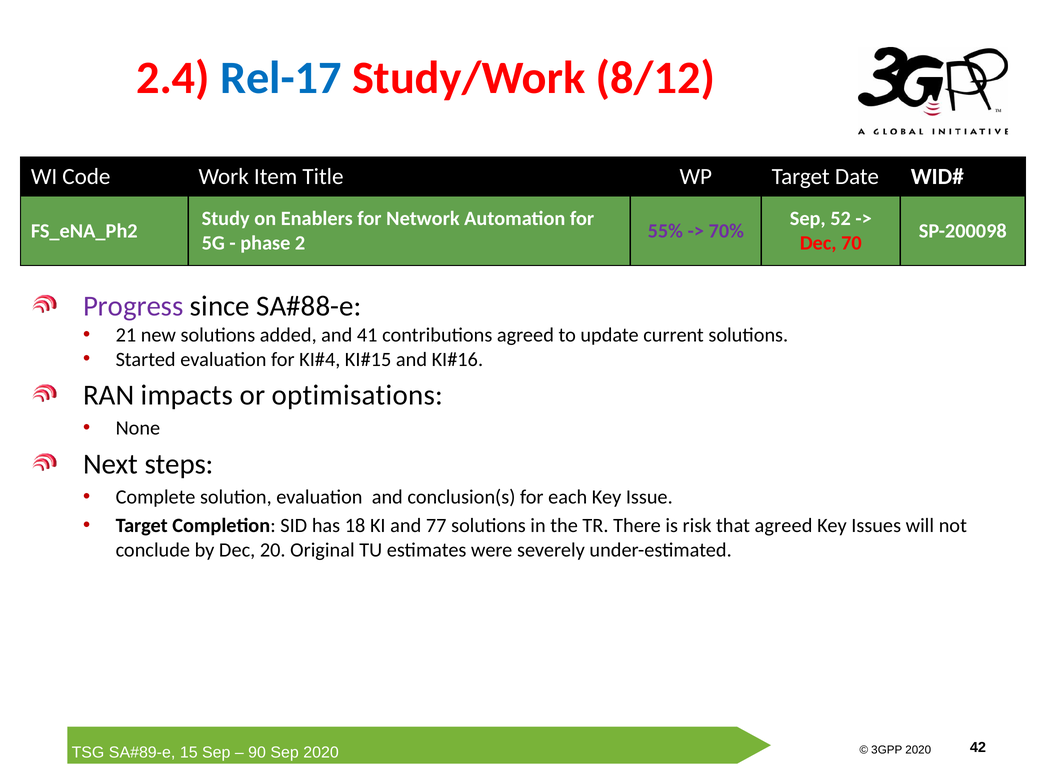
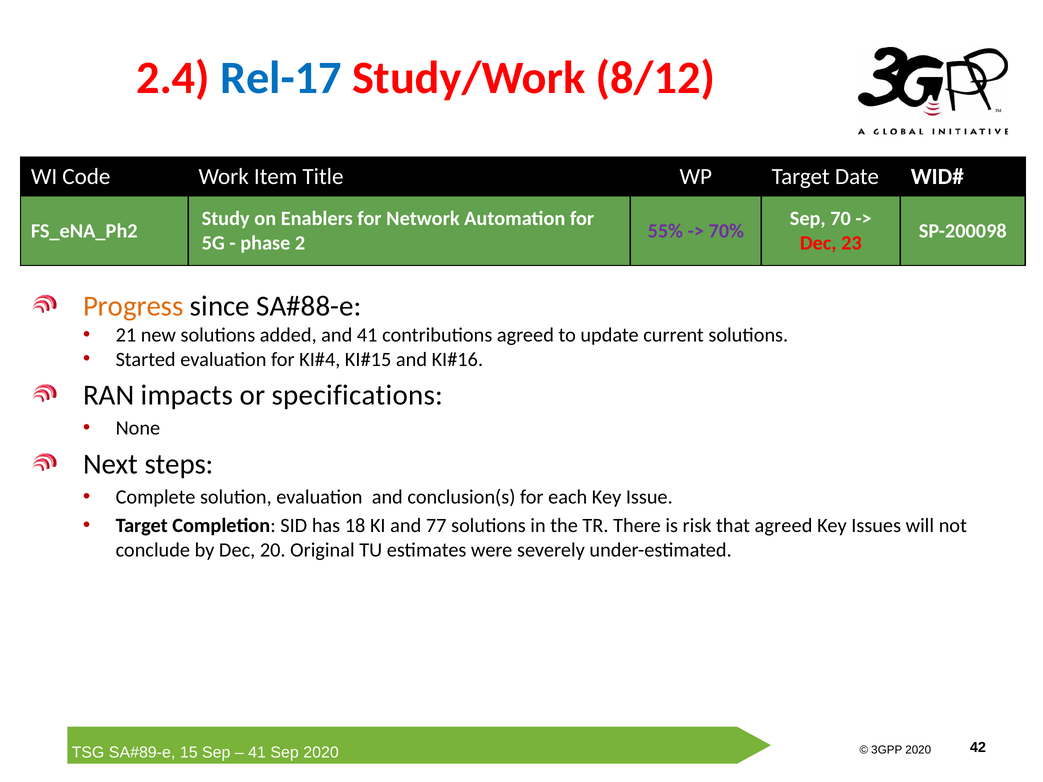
52: 52 -> 70 (841, 219)
70: 70 -> 23 (852, 243)
Progress colour: purple -> orange (133, 306)
optimisations: optimisations -> specifications (357, 395)
90: 90 -> 41 (257, 753)
